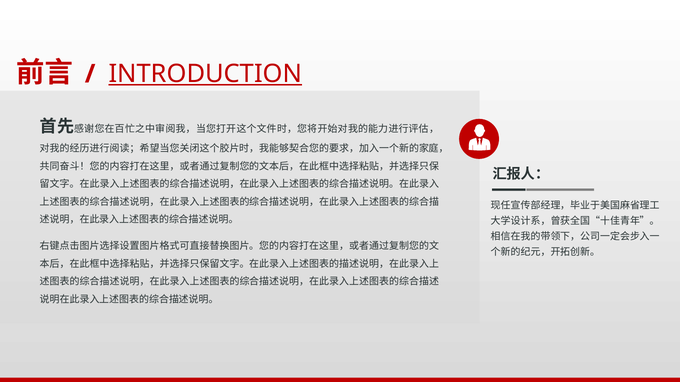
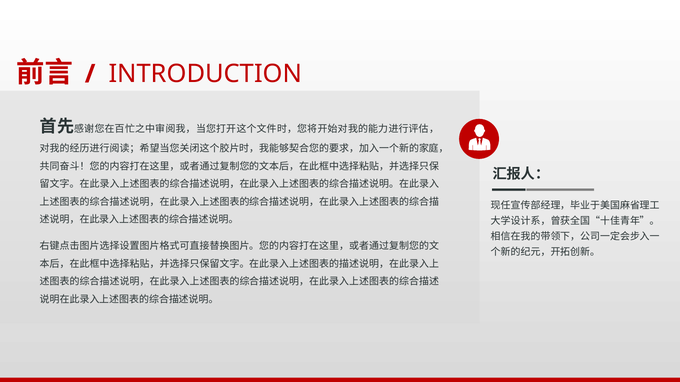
INTRODUCTION underline: present -> none (205, 74)
